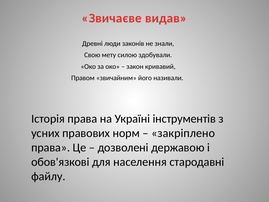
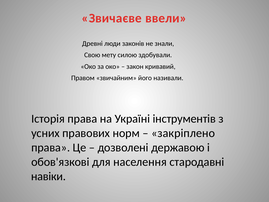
видав: видав -> ввели (166, 18)
файлу: файлу -> навіки (48, 176)
